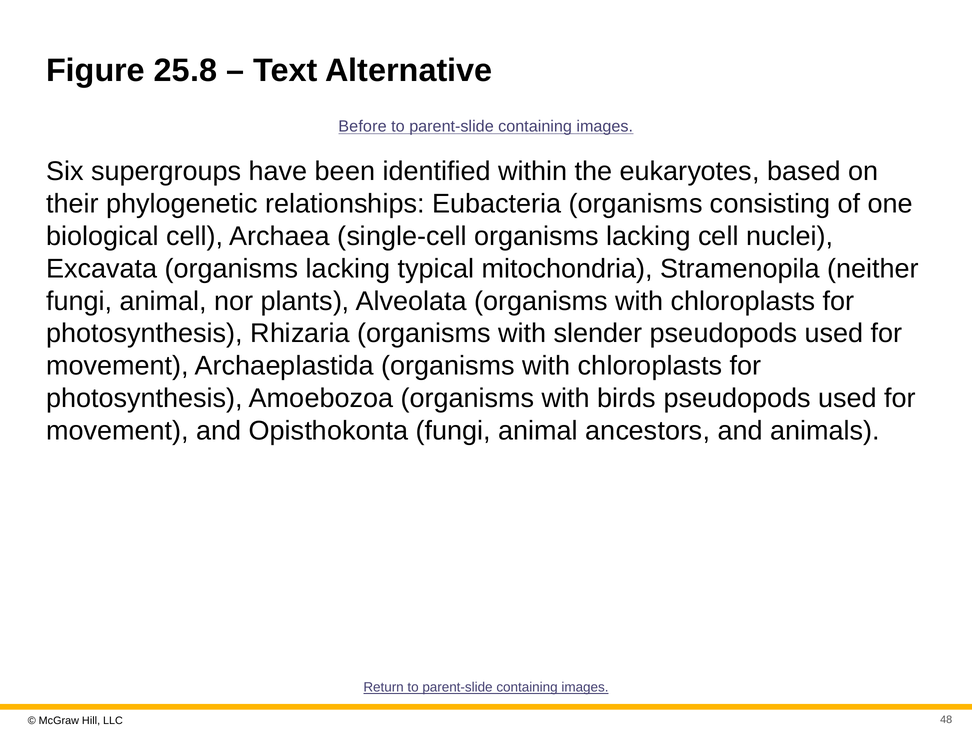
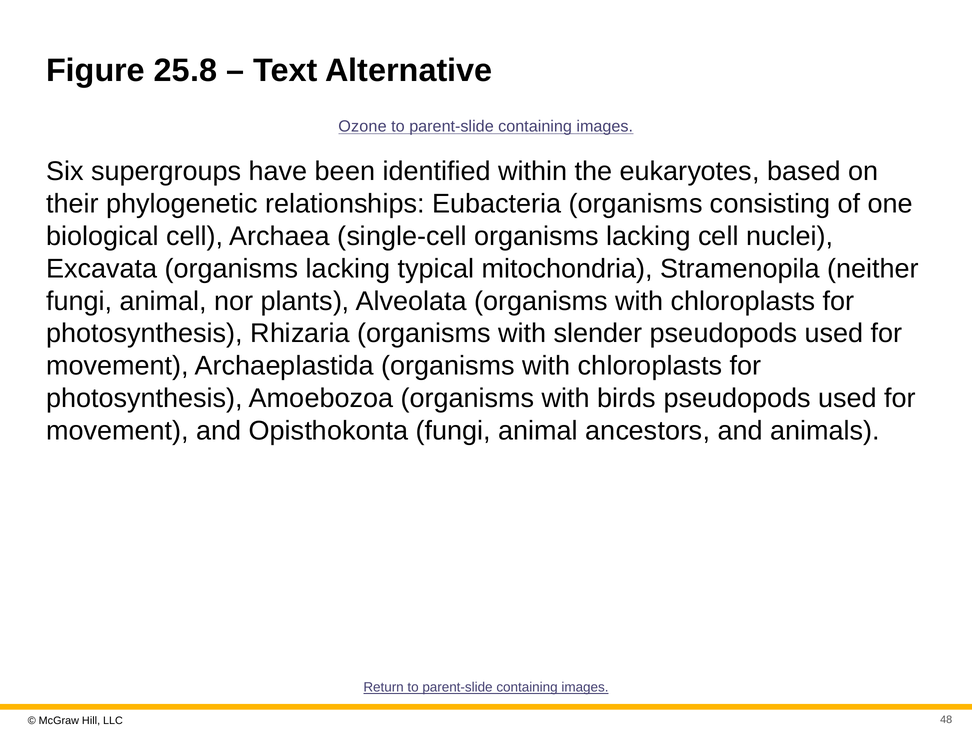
Before: Before -> Ozone (362, 127)
